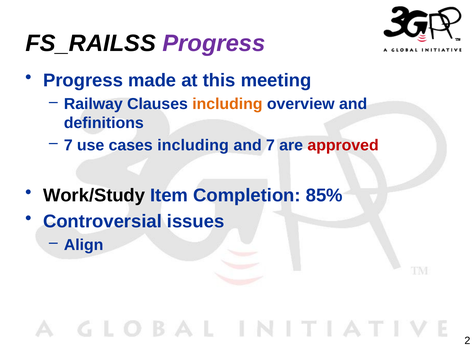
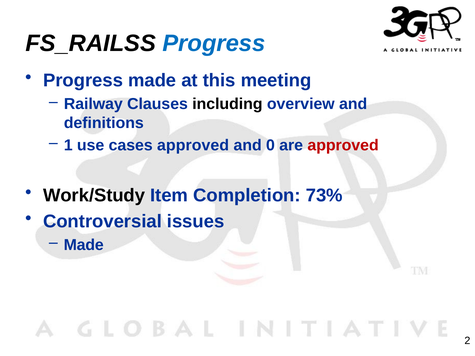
Progress colour: purple -> blue (214, 43)
including colour: orange -> black (227, 104)
7: 7 -> 1 (68, 145)
cases including: including -> approved (193, 145)
and 7: 7 -> 0 (270, 145)
85%: 85% -> 73% (324, 196)
Align: Align -> Made (84, 245)
